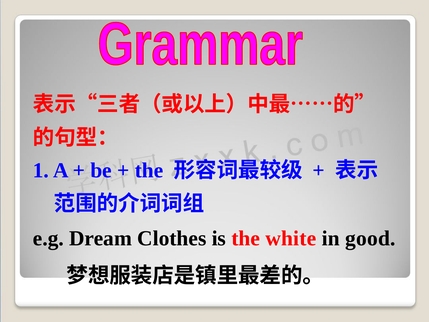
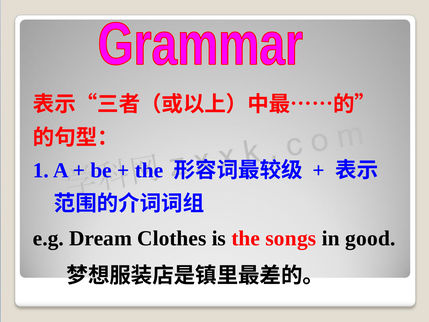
white: white -> songs (291, 238)
